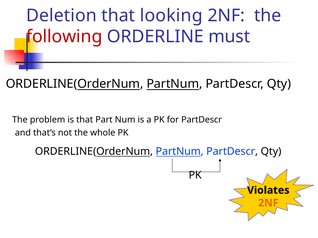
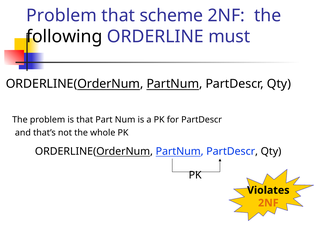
Deletion: Deletion -> Problem (61, 16)
looking: looking -> scheme (171, 16)
following colour: red -> black (64, 37)
